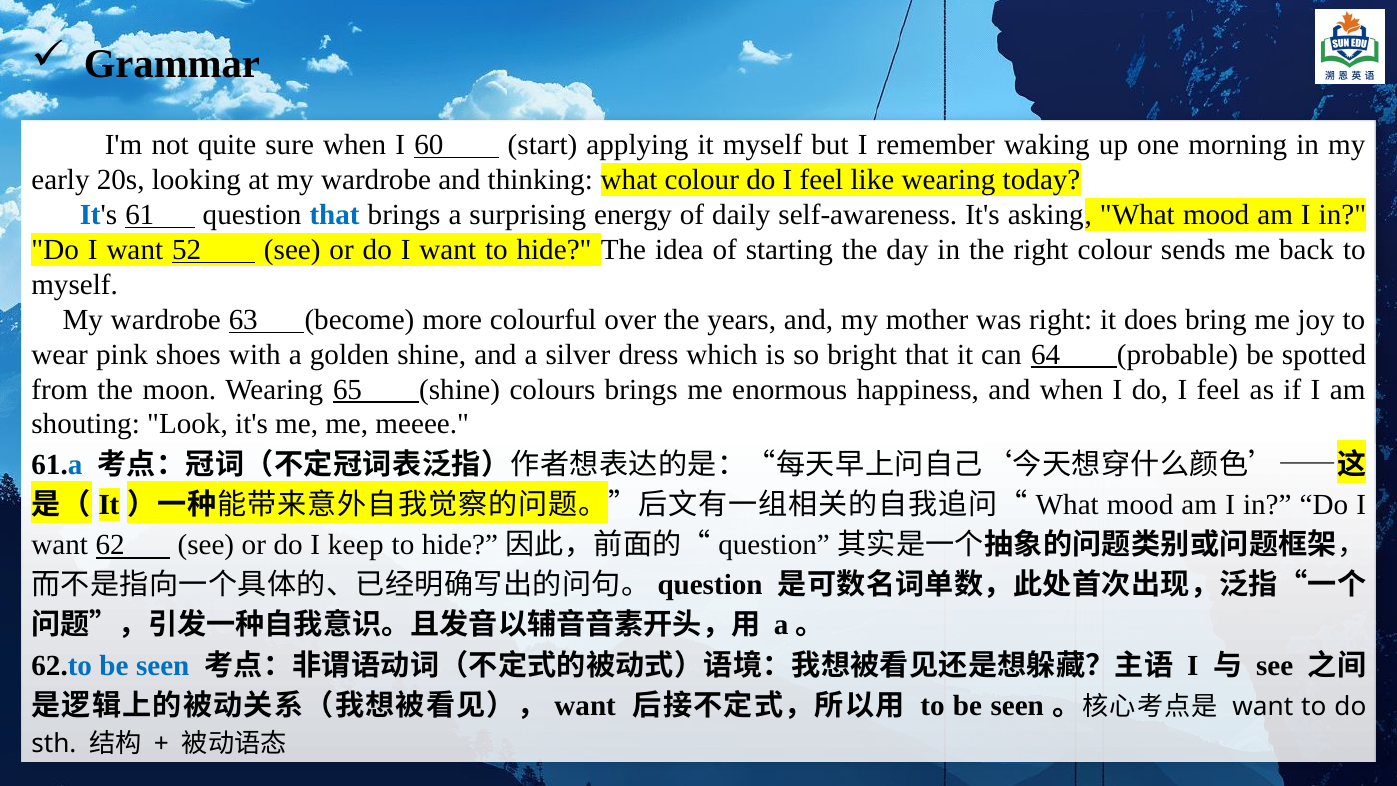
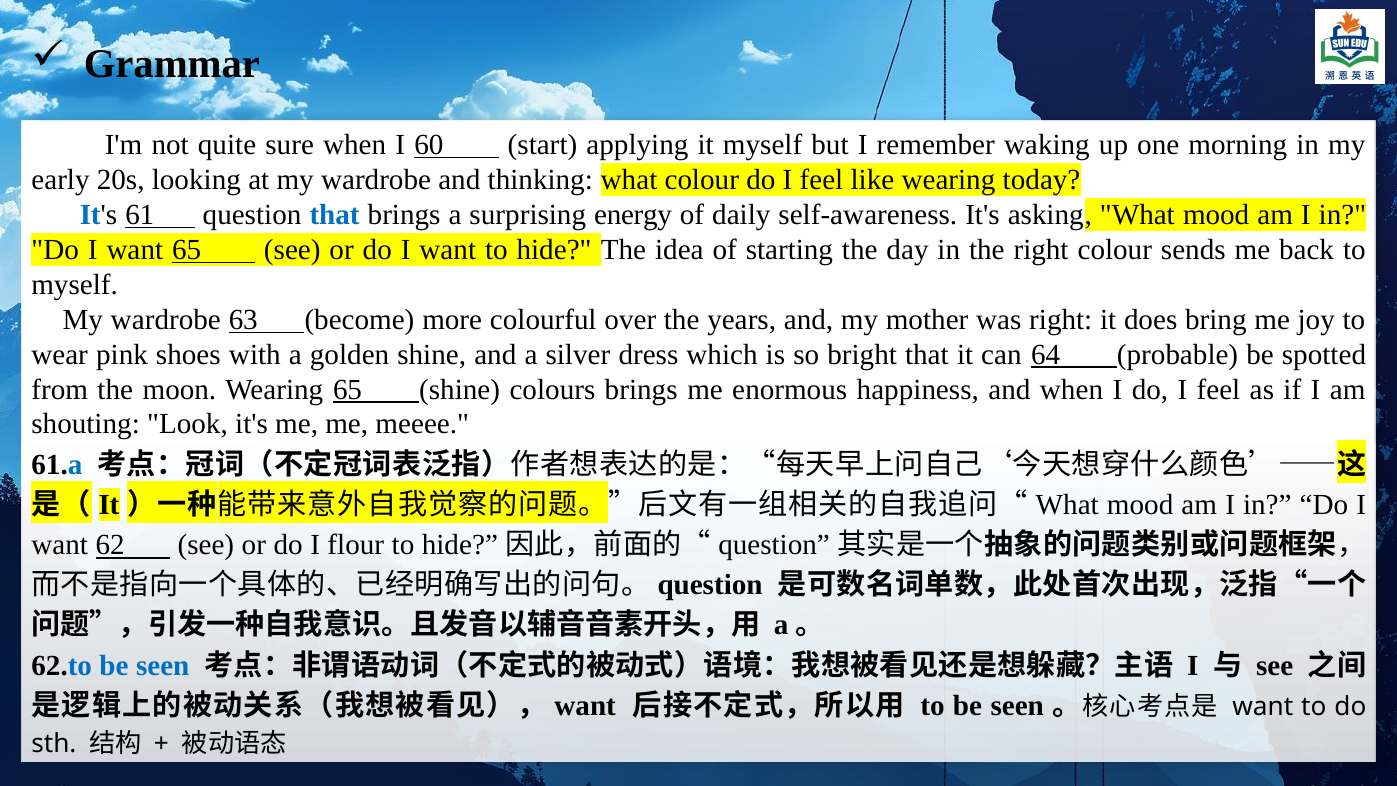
want 52: 52 -> 65 (187, 250)
keep: keep -> flour (356, 545)
